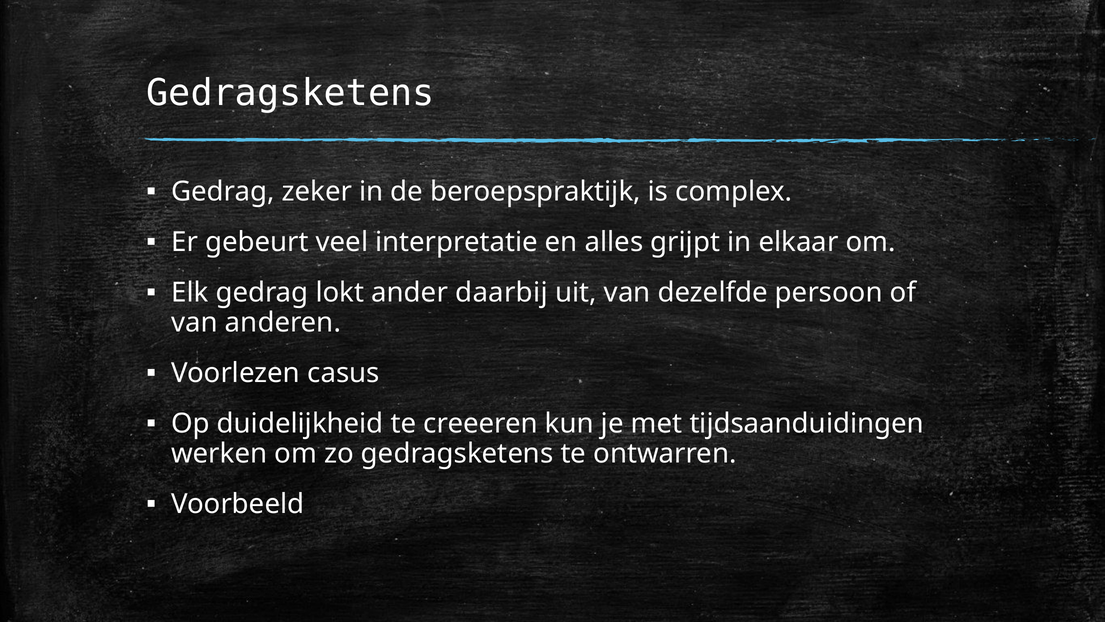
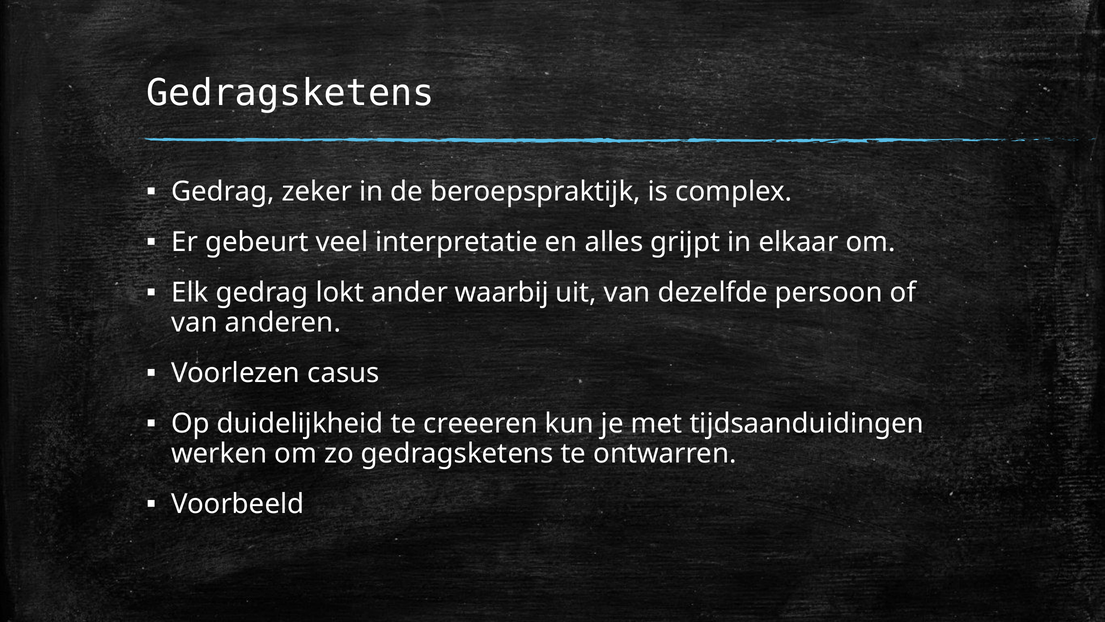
daarbij: daarbij -> waarbij (502, 293)
